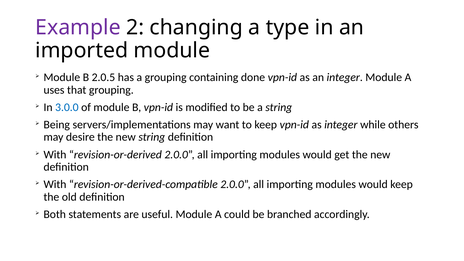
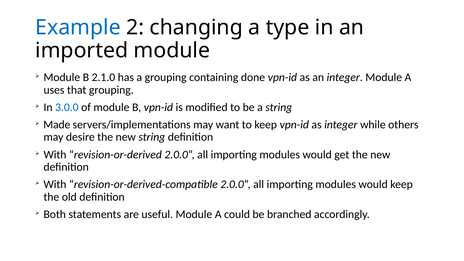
Example colour: purple -> blue (78, 27)
2.0.5: 2.0.5 -> 2.1.0 (103, 77)
Being: Being -> Made (57, 125)
